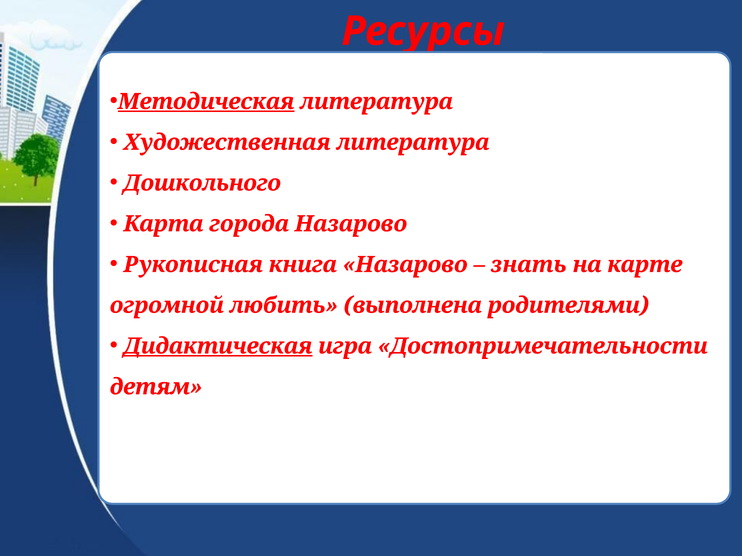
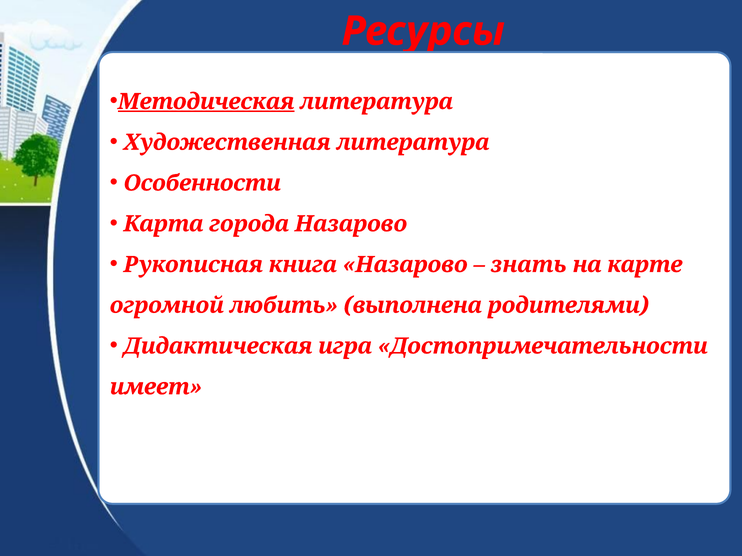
Дошкольного: Дошкольного -> Особенности (202, 183)
Дидактическая underline: present -> none (218, 346)
детям: детям -> имеет (156, 387)
